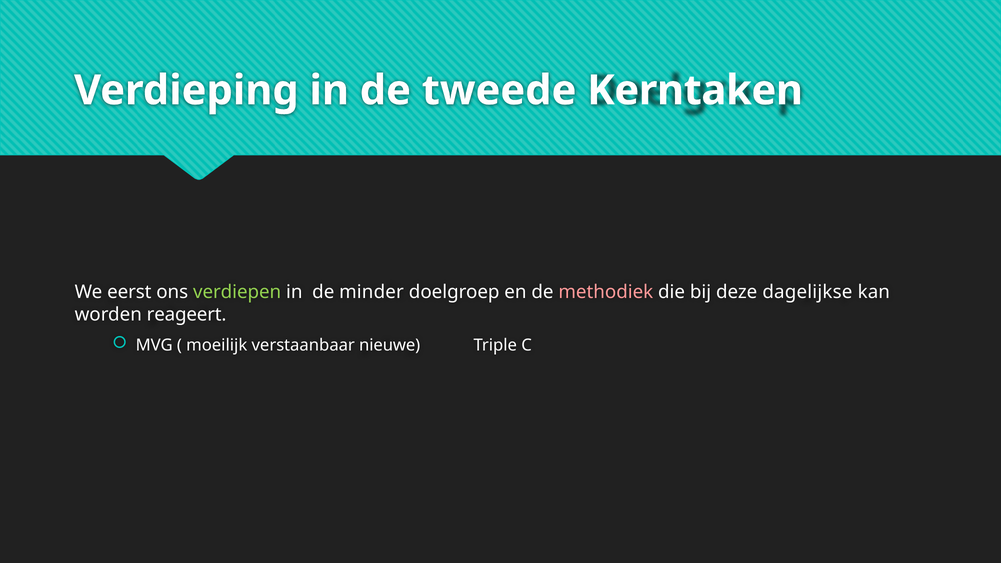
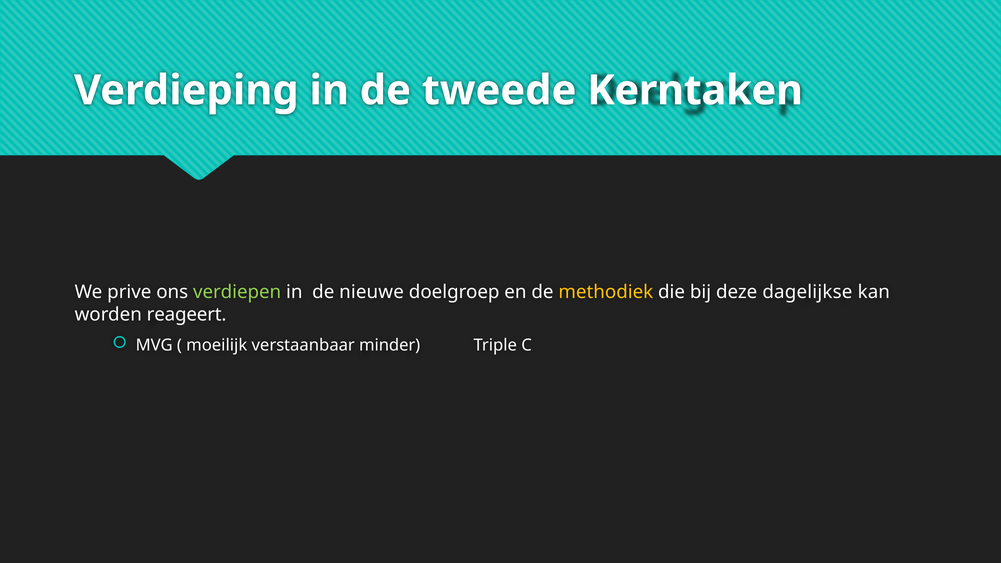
eerst: eerst -> prive (129, 292)
minder: minder -> nieuwe (372, 292)
methodiek colour: pink -> yellow (606, 292)
nieuwe: nieuwe -> minder (390, 345)
